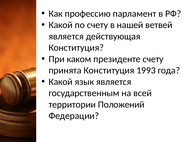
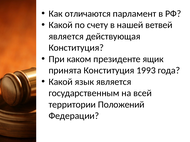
профессию: профессию -> отличаются (88, 14)
президенте счету: счету -> ящик (153, 59)
